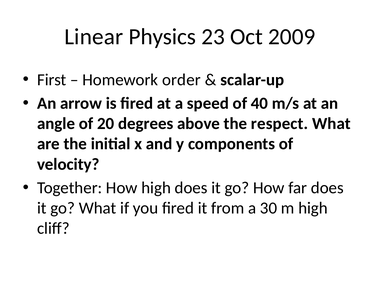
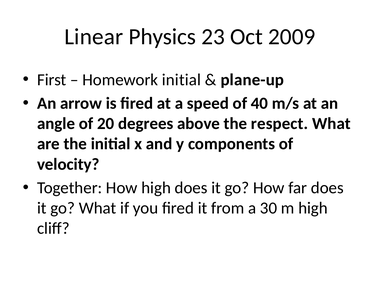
Homework order: order -> initial (181, 80)
scalar-up: scalar-up -> plane-up (252, 80)
